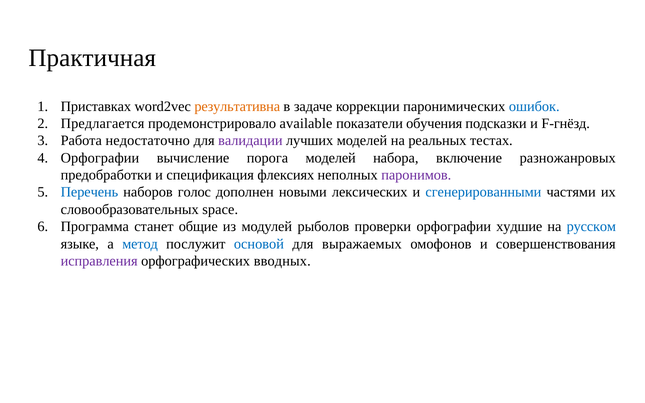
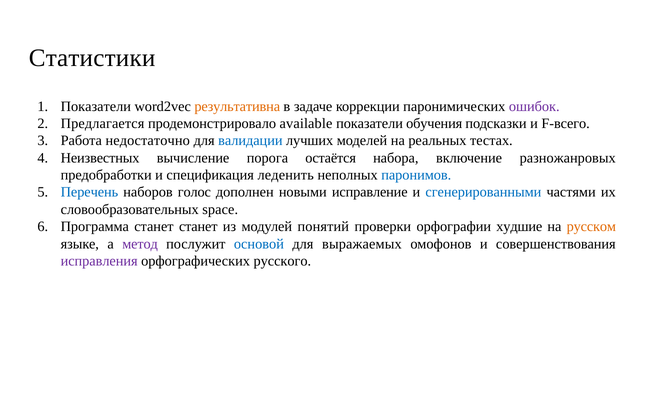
Практичная: Практичная -> Статистики (92, 58)
Приставках: Приставках -> Показатели (96, 106)
ошибок colour: blue -> purple (534, 106)
F-гнёзд: F-гнёзд -> F-всего (566, 124)
валидации colour: purple -> blue (250, 141)
Орфографии: Орфографии -> Неизвестных (100, 158)
порога моделей: моделей -> остаётся (331, 158)
флексиях: флексиях -> леденить (286, 175)
паронимов colour: purple -> blue (416, 175)
лексических: лексических -> исправление (370, 192)
станет общие: общие -> станет (198, 227)
рыболов: рыболов -> понятий (323, 227)
русском colour: blue -> orange (591, 227)
метод colour: blue -> purple (140, 244)
вводных: вводных -> русского (282, 261)
